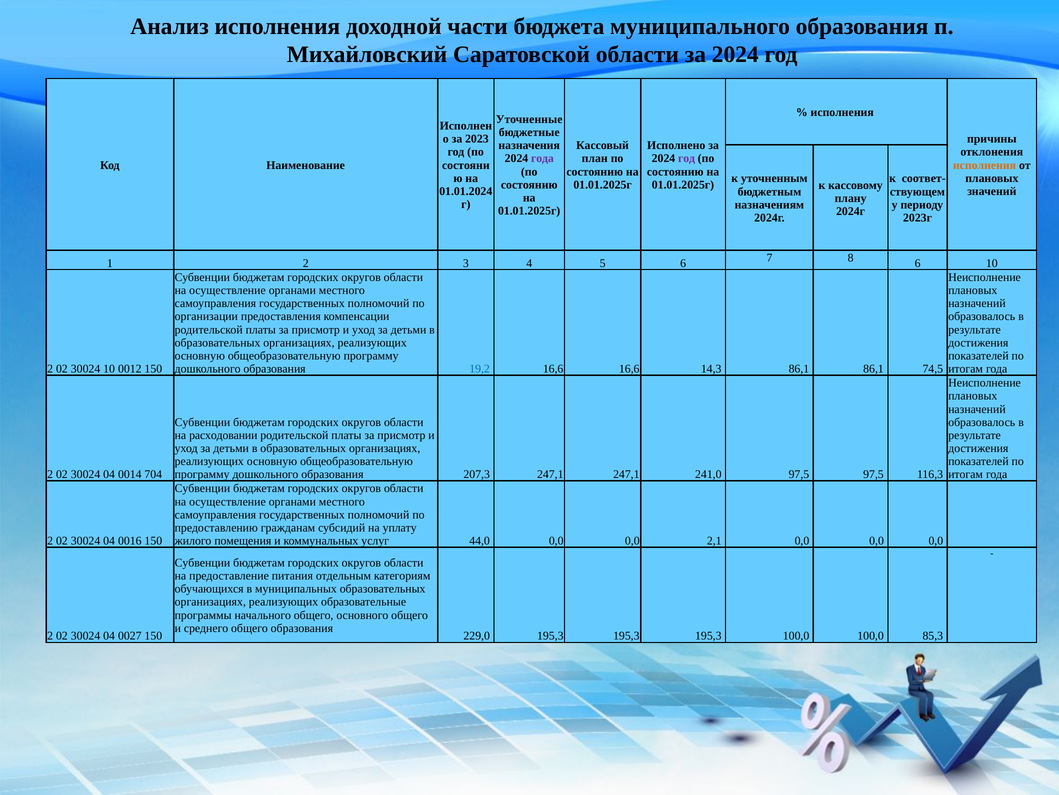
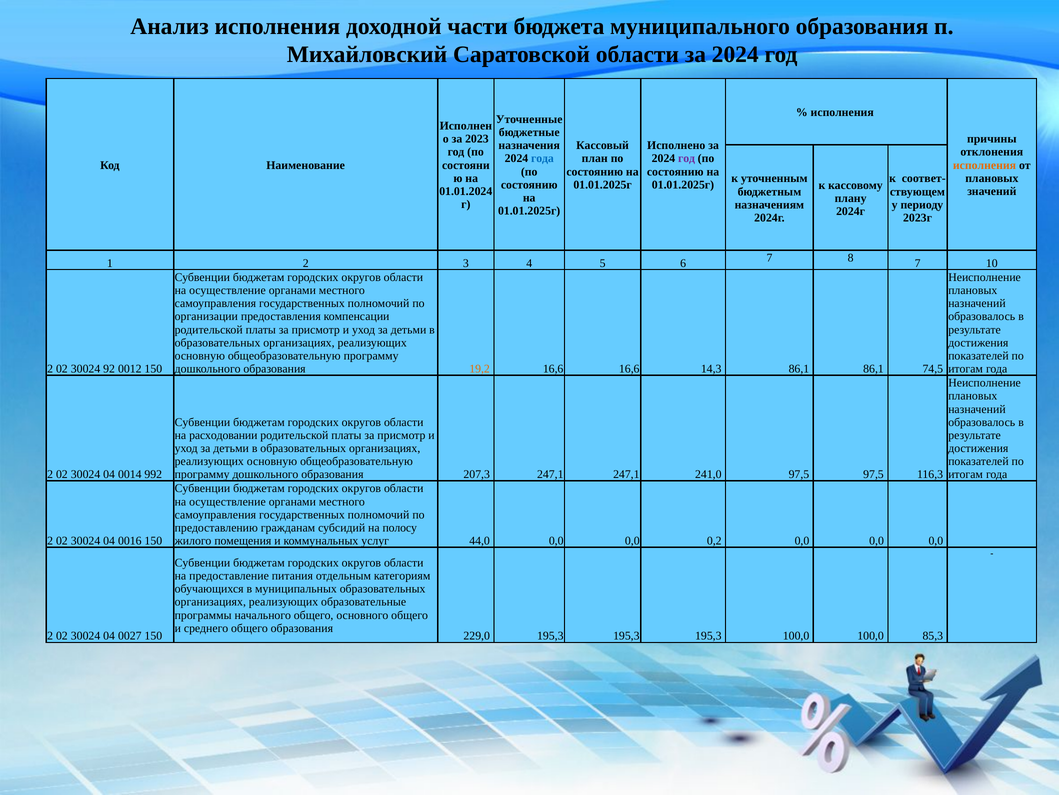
года colour: purple -> blue (542, 158)
8 6: 6 -> 7 (918, 263)
30024 10: 10 -> 92 (109, 368)
19,2 colour: blue -> orange (480, 368)
704: 704 -> 992 (153, 474)
уплату: уплату -> полосу (400, 527)
2,1: 2,1 -> 0,2 (714, 540)
